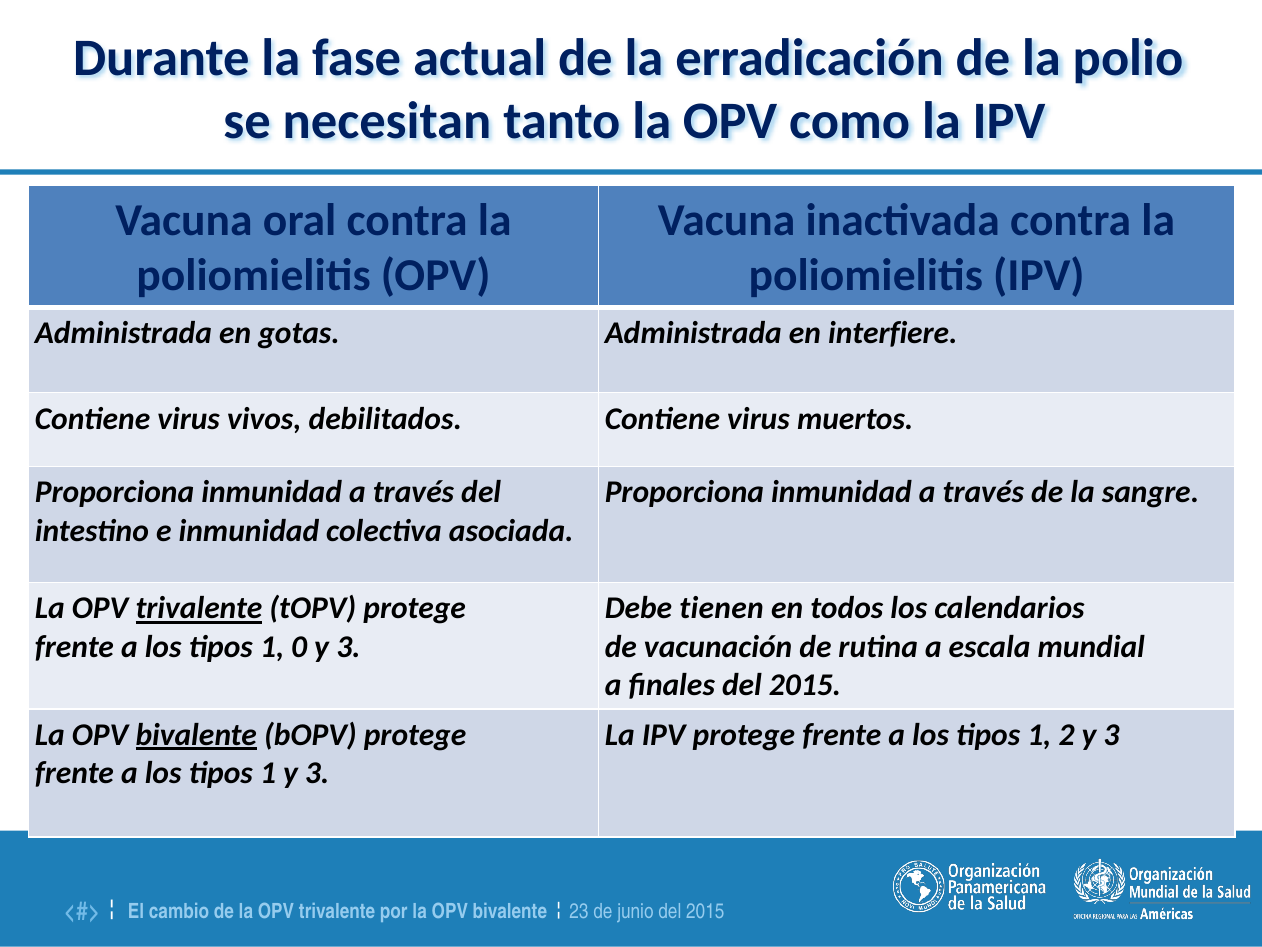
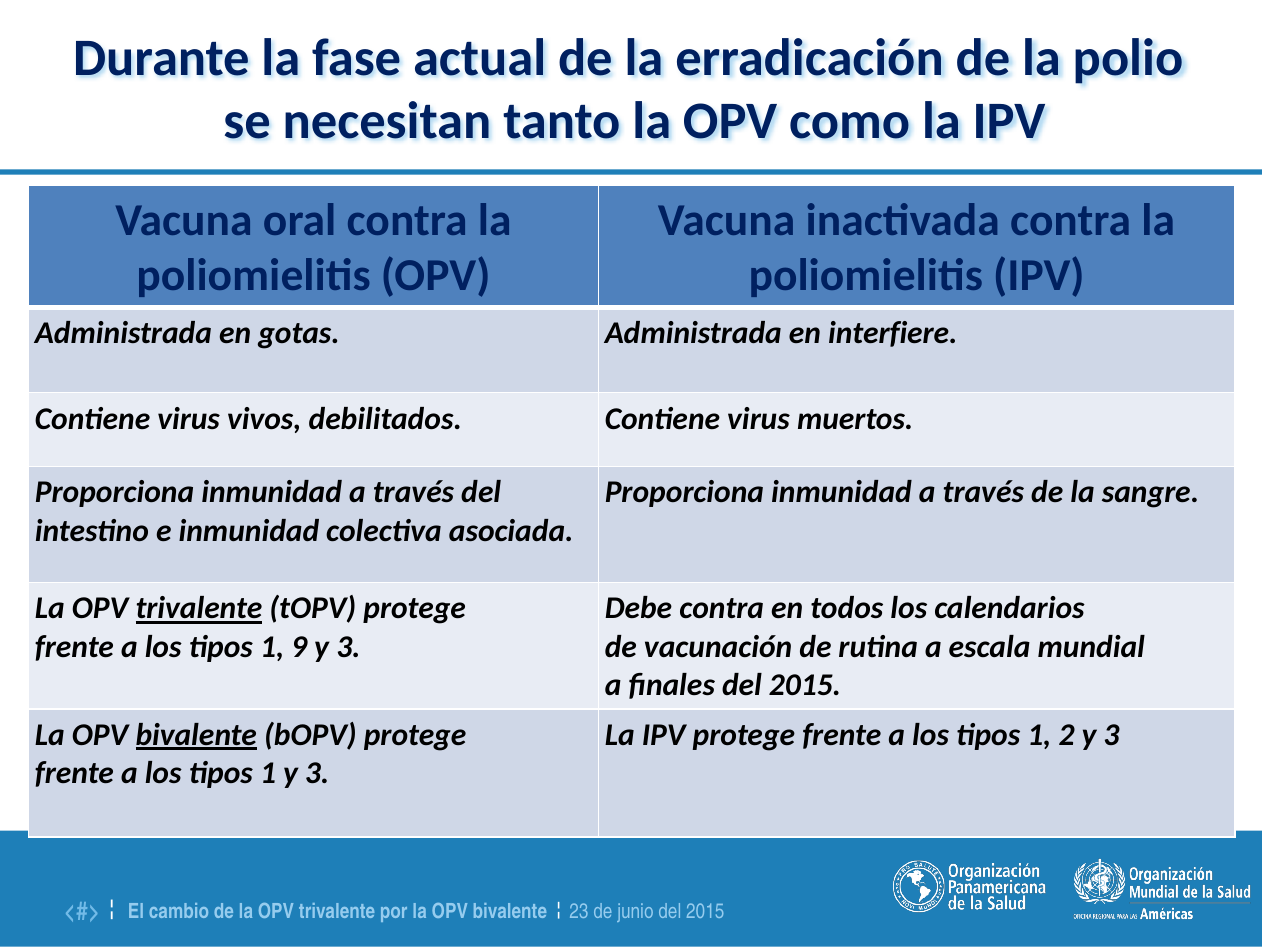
Debe tienen: tienen -> contra (722, 608)
0: 0 -> 9 (299, 647)
